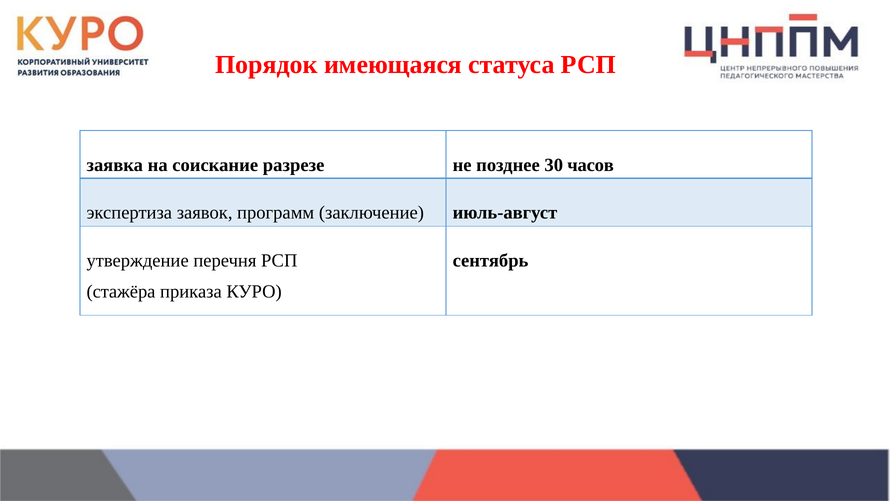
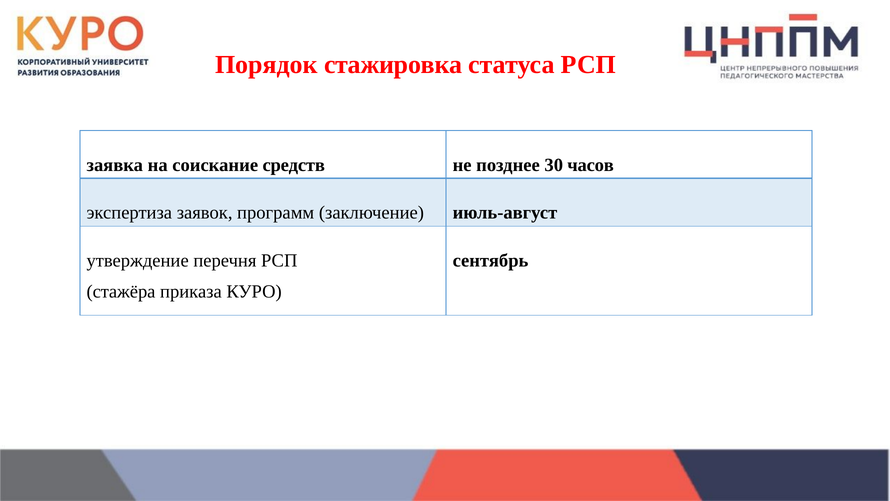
имеющаяся: имеющаяся -> стажировка (393, 65)
разрезе: разрезе -> средств (294, 165)
